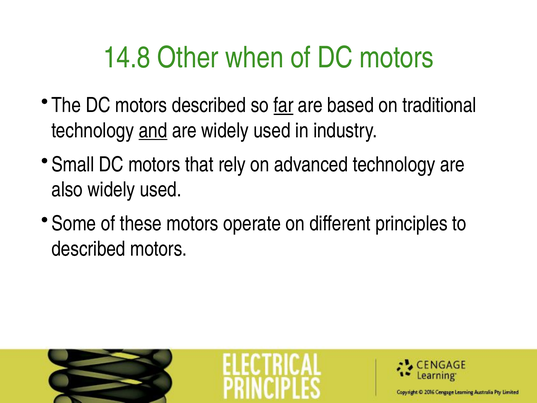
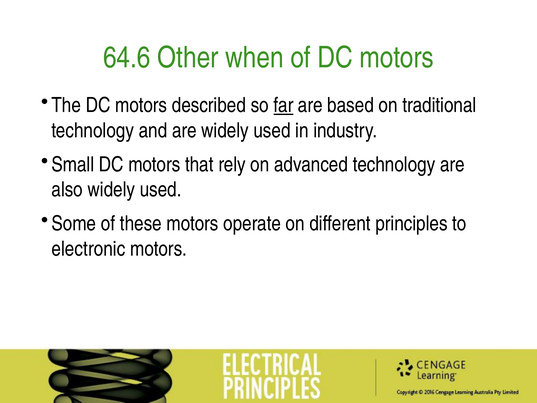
14.8: 14.8 -> 64.6 (127, 58)
and underline: present -> none (153, 130)
described: described -> electronic (88, 249)
